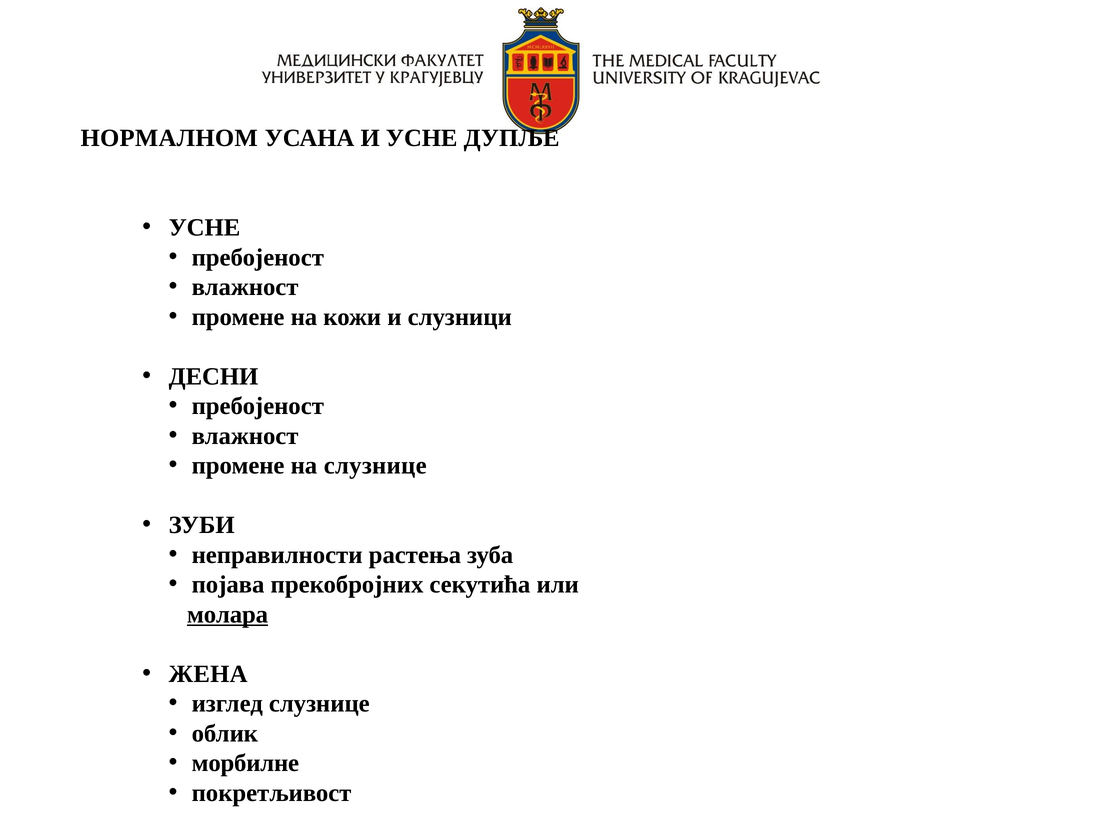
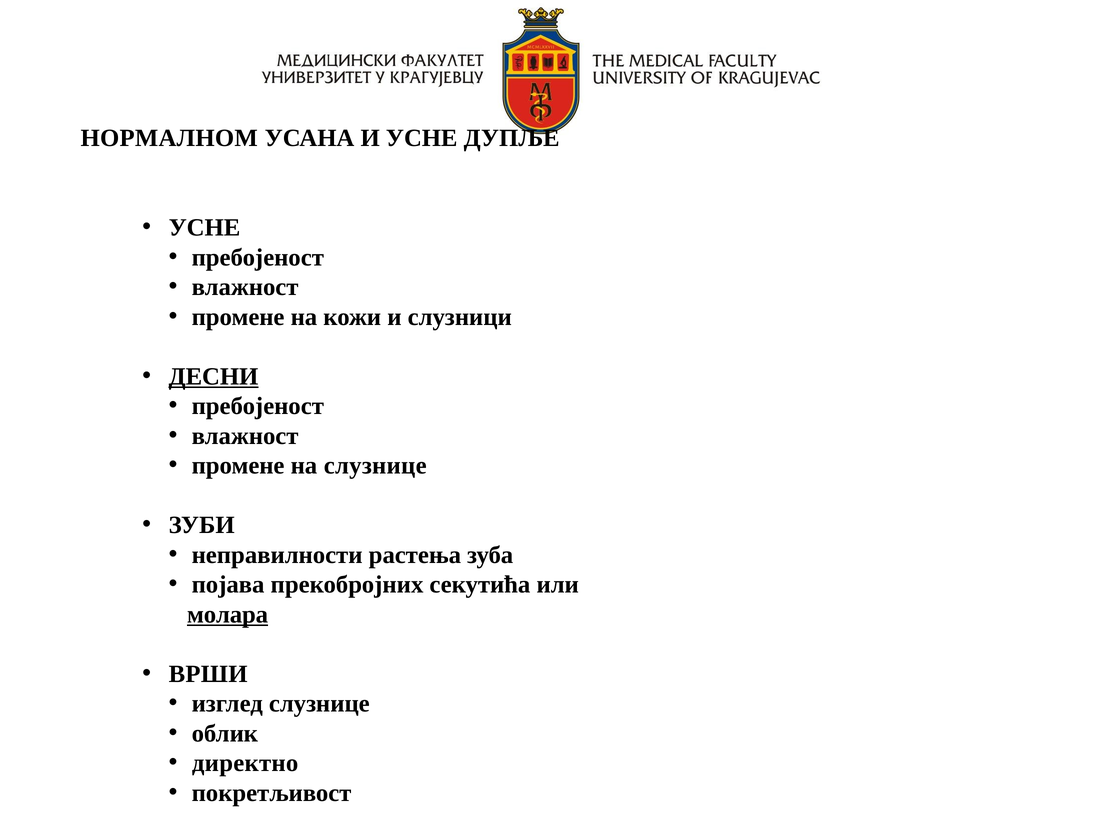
ДЕСНИ underline: none -> present (214, 376)
ЖЕНА: ЖЕНА -> ВРШИ (208, 674)
морбилне: морбилне -> директно (245, 763)
